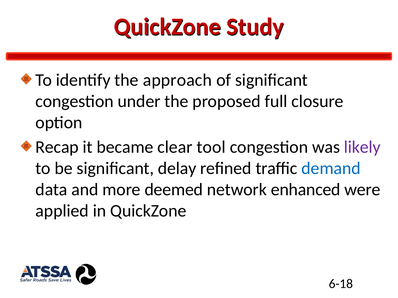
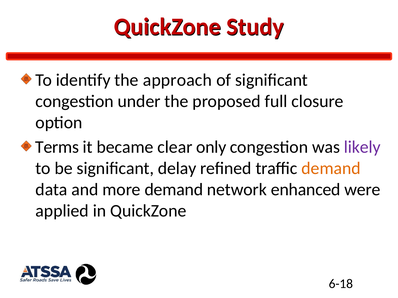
Recap: Recap -> Terms (57, 147)
tool: tool -> only (211, 147)
demand colour: blue -> orange (331, 169)
more deemed: deemed -> demand (174, 190)
